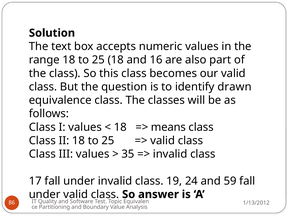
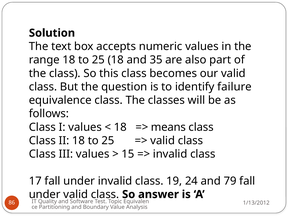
16: 16 -> 35 (156, 60)
drawn: drawn -> failure (235, 87)
35: 35 -> 15 (128, 154)
59: 59 -> 79 (230, 181)
